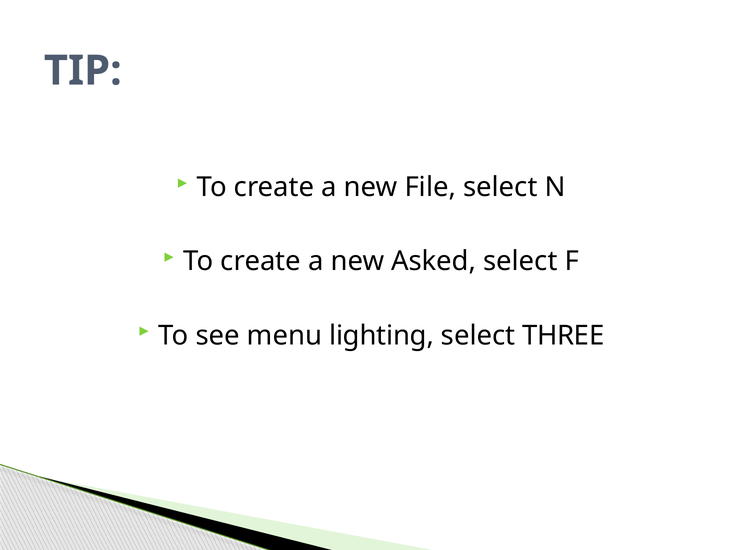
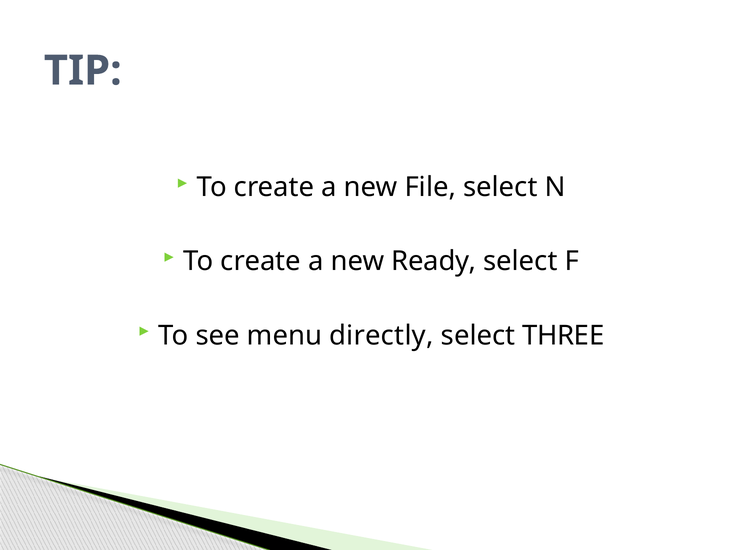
Asked: Asked -> Ready (434, 261)
lighting: lighting -> directly (381, 335)
